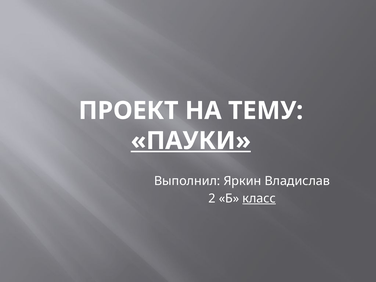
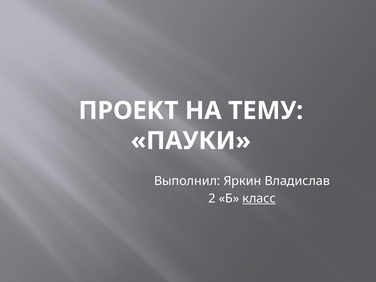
ПАУКИ underline: present -> none (191, 141)
